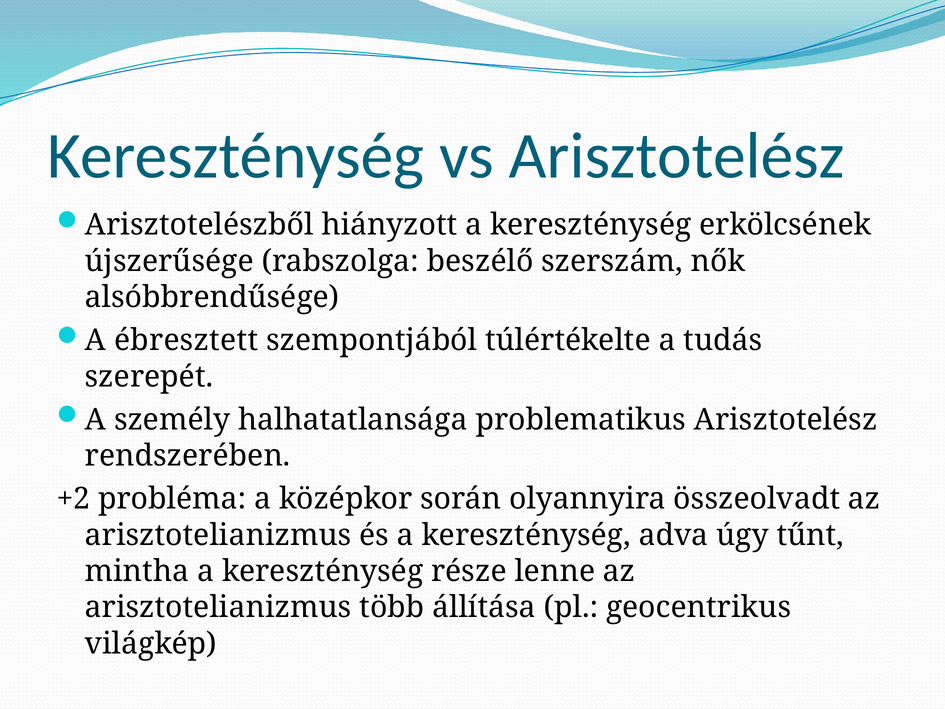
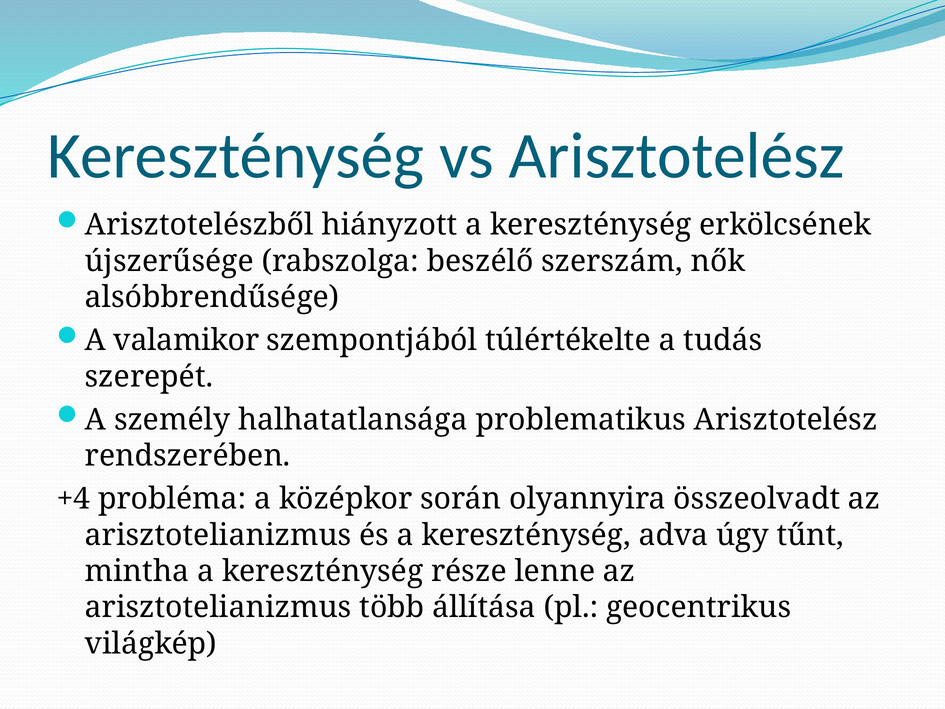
ébresztett: ébresztett -> valamikor (186, 340)
+2: +2 -> +4 (73, 499)
